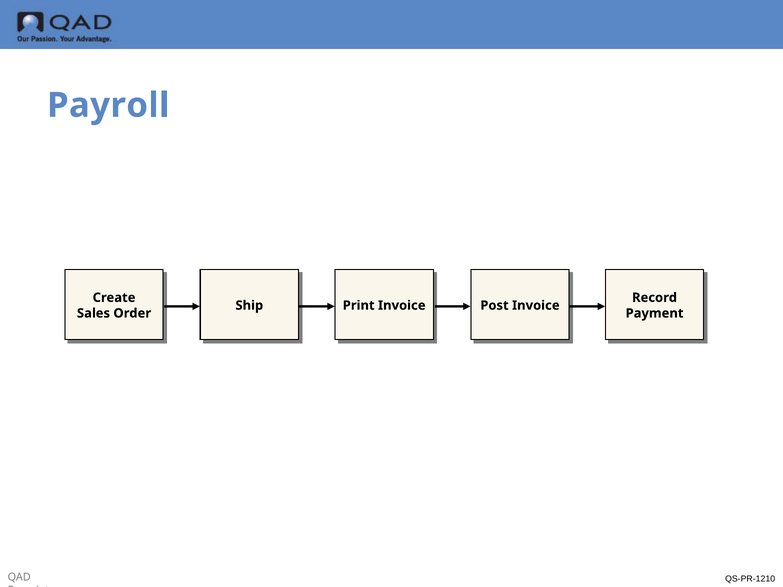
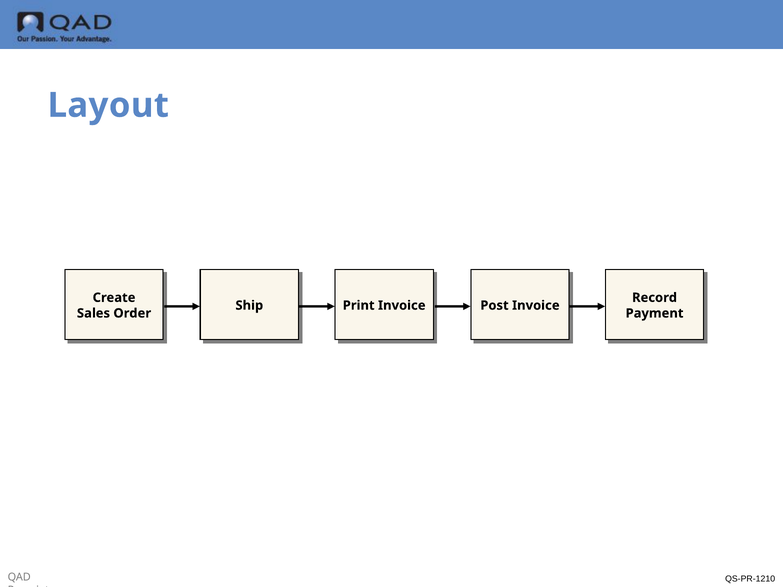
Payroll: Payroll -> Layout (108, 105)
